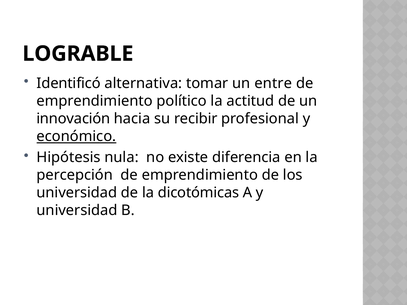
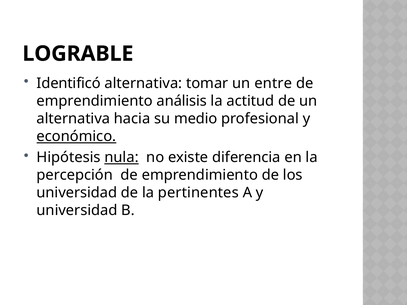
político: político -> análisis (182, 101)
innovación: innovación -> alternativa (73, 119)
recibir: recibir -> medio (196, 119)
nula underline: none -> present (122, 158)
dicotómicas: dicotómicas -> pertinentes (198, 193)
